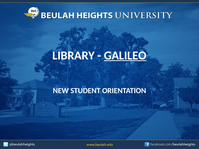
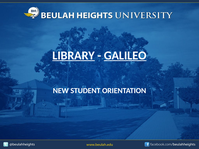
LIBRARY underline: none -> present (74, 56)
